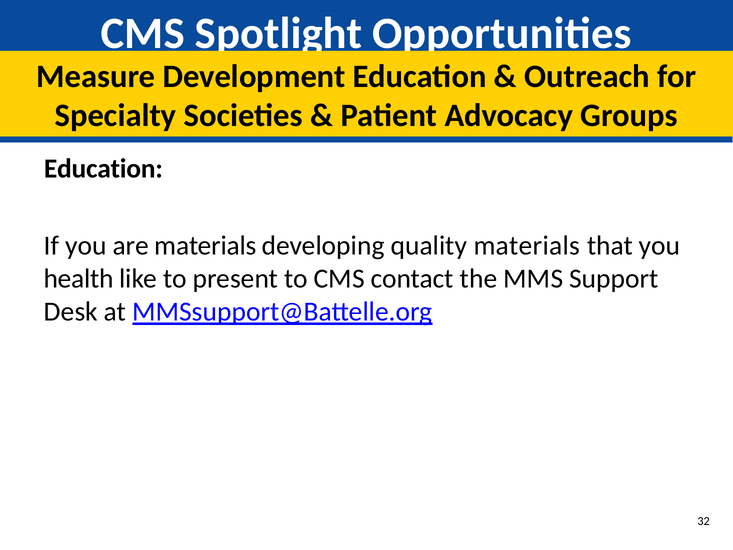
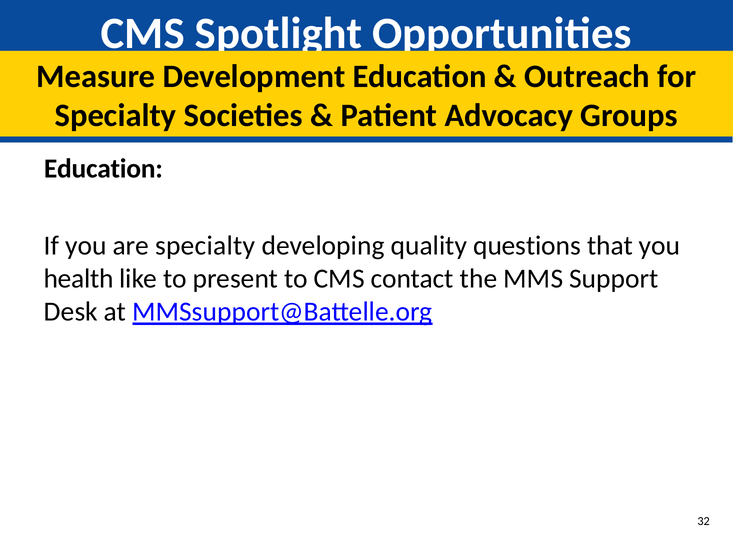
are materials: materials -> specialty (205, 246)
quality materials: materials -> questions (527, 246)
